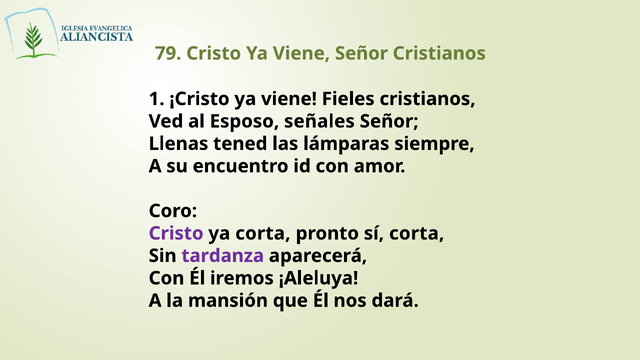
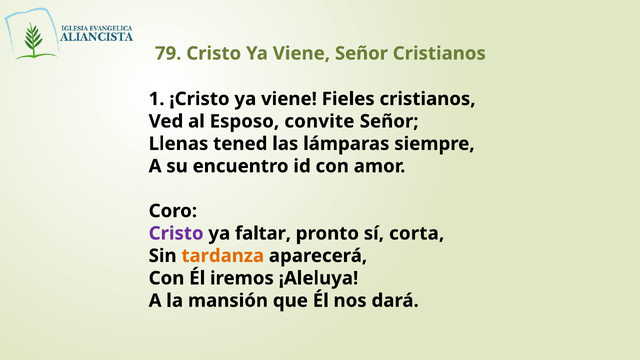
señales: señales -> convite (319, 121)
ya corta: corta -> faltar (263, 233)
tardanza colour: purple -> orange (223, 256)
